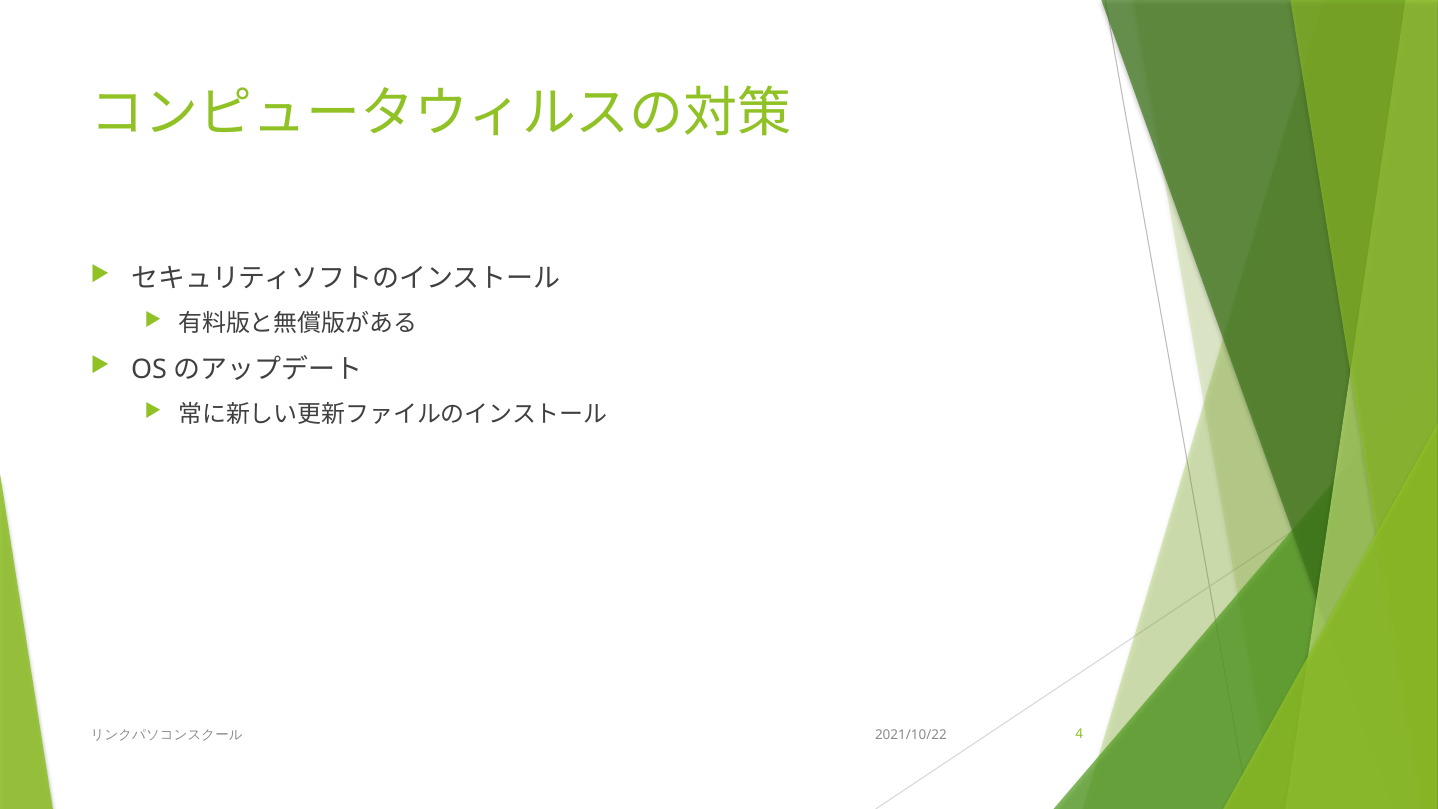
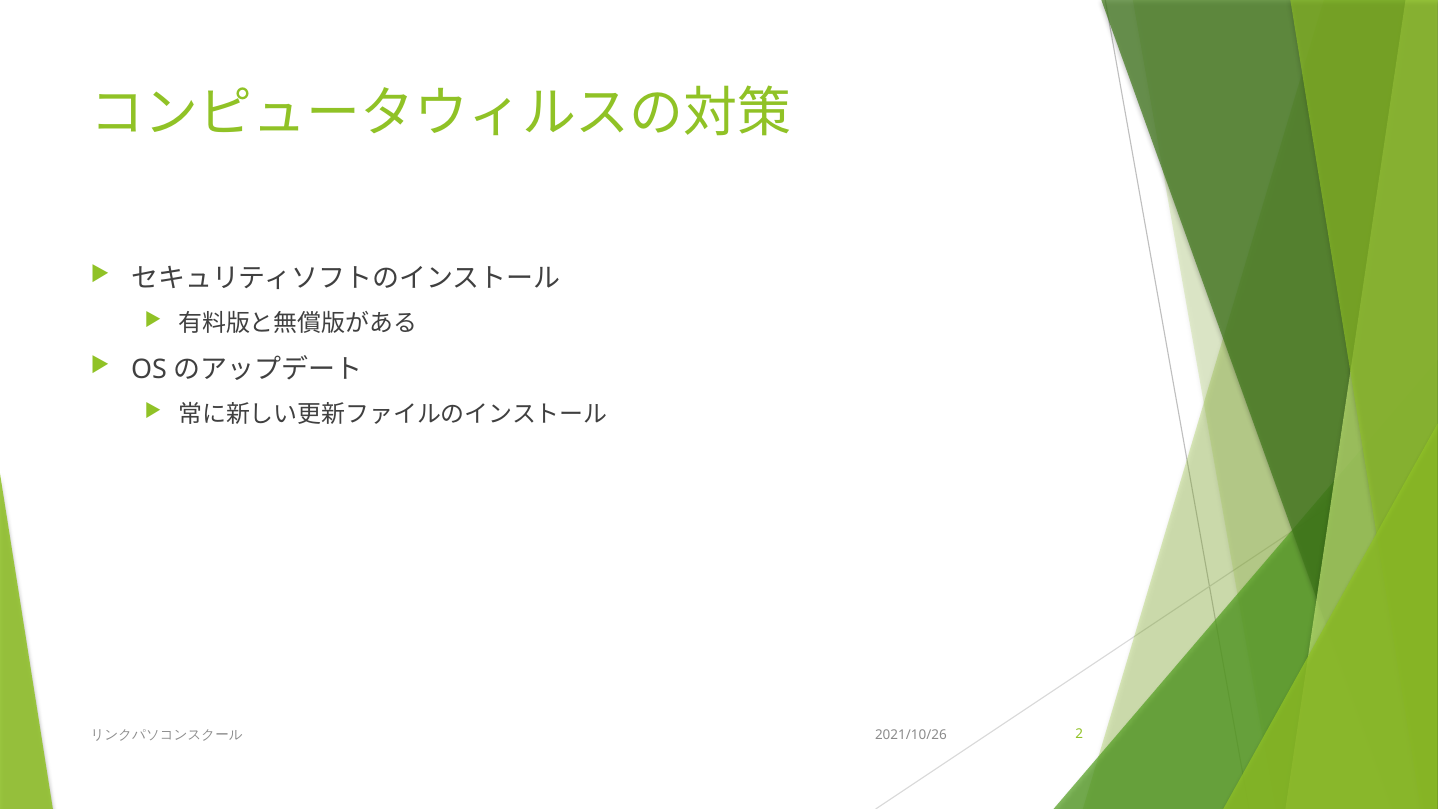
4: 4 -> 2 (1079, 734)
2021/10/22: 2021/10/22 -> 2021/10/26 (911, 735)
